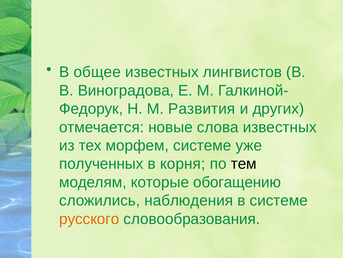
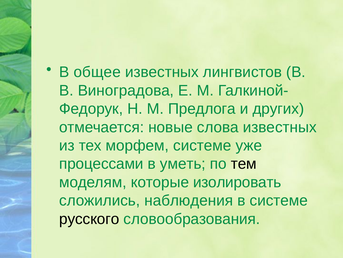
Развития: Развития -> Предлога (202, 109)
полученных: полученных -> процессами (101, 163)
корня: корня -> уметь (183, 163)
обогащению: обогащению -> изолировать (237, 182)
русского colour: orange -> black (89, 218)
